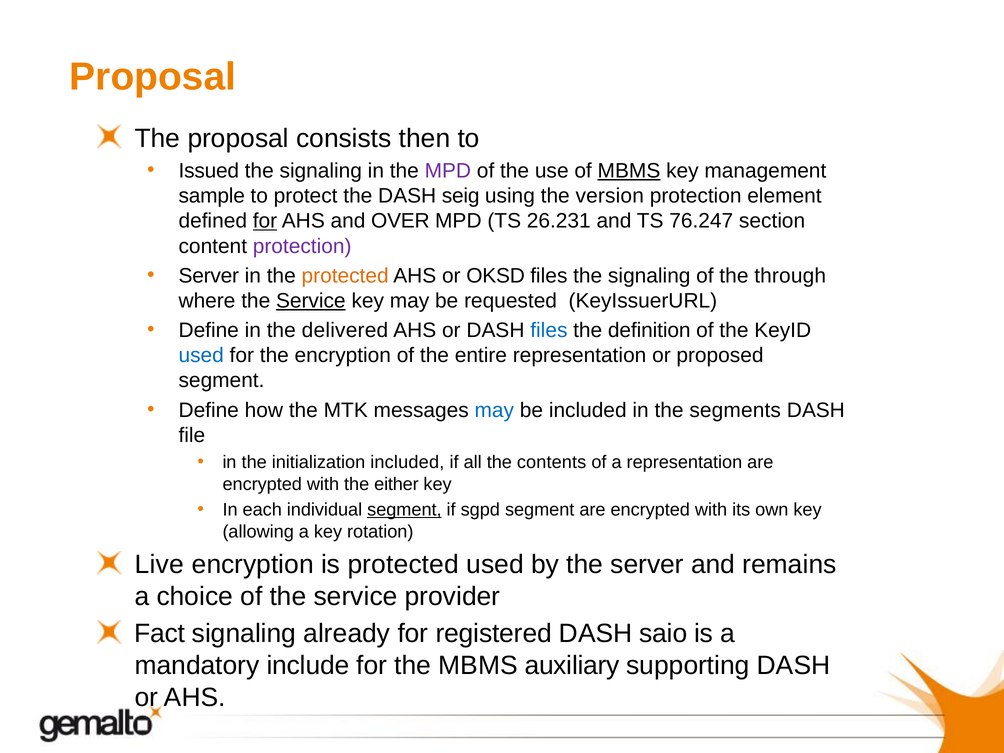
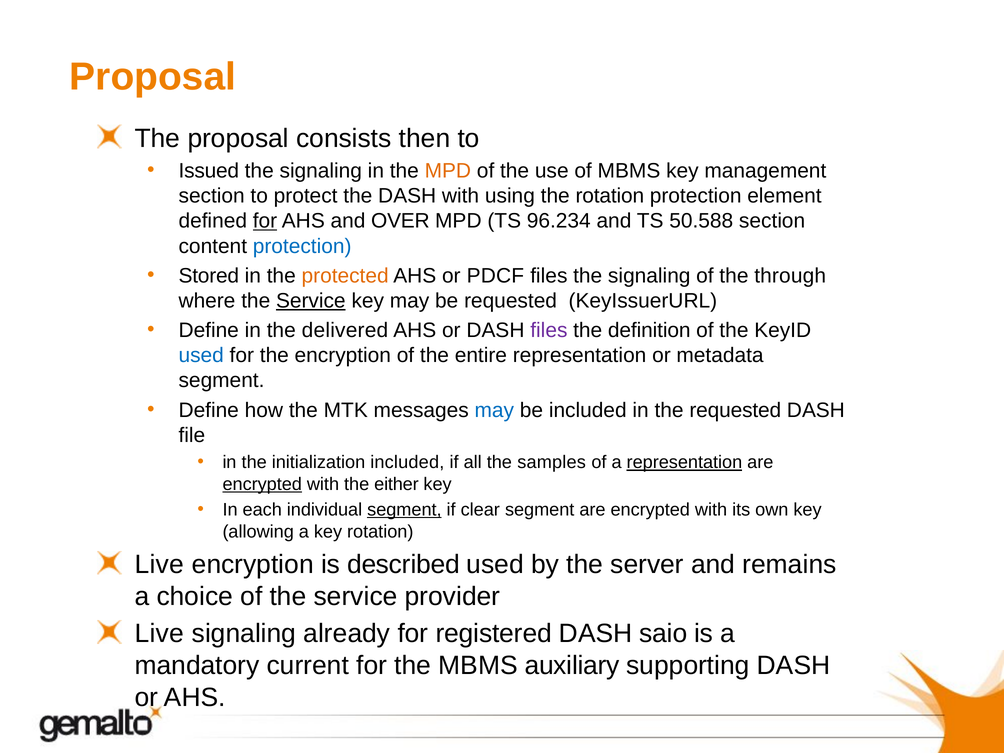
MPD colour: purple -> orange (448, 171)
MBMS underline: present -> none (629, 171)
sample: sample -> section (212, 196)
DASH seig: seig -> with (461, 196)
the version: version -> rotation (610, 196)
26.231: 26.231 -> 96.234 (559, 221)
76.247: 76.247 -> 50.588 (701, 221)
protection colour: purple -> blue (302, 246)
Server: Server -> Stored (209, 276)
OKSD: OKSD -> PDCF (495, 276)
files colour: blue -> purple (549, 330)
proposed: proposed -> metadata (720, 355)
the segments: segments -> requested (735, 410)
contents: contents -> samples (552, 462)
representation underline: none -> present (684, 462)
encrypted underline: none -> present (262, 484)
sgpd: sgpd -> clear (480, 510)
is protected: protected -> described (403, 565)
Fact: Fact -> Live (159, 634)
include: include -> current (308, 666)
